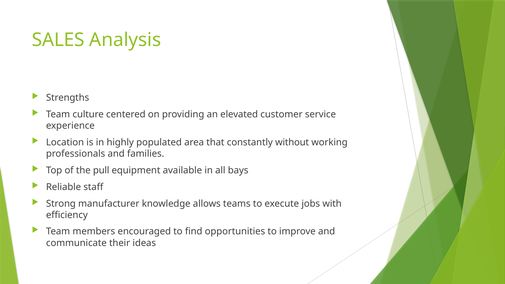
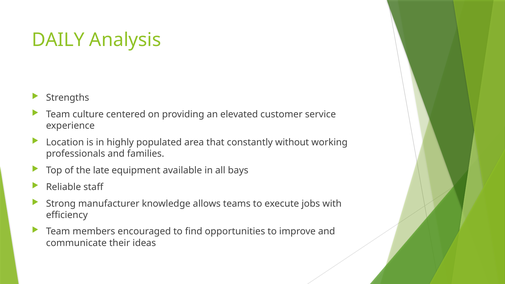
SALES: SALES -> DAILY (58, 40)
pull: pull -> late (101, 170)
